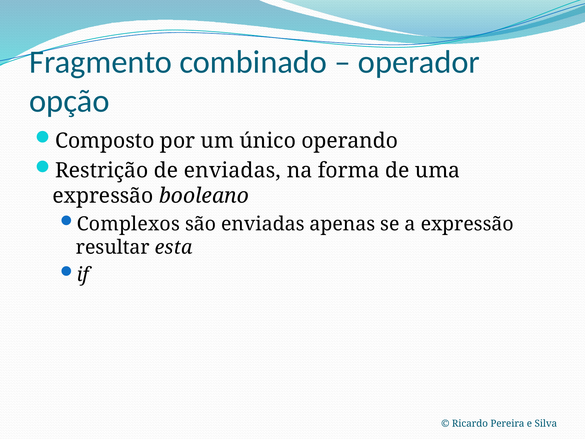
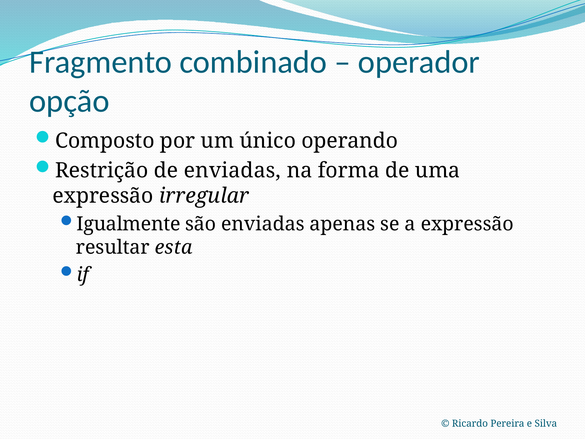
booleano: booleano -> irregular (204, 196)
Complexos: Complexos -> Igualmente (129, 224)
